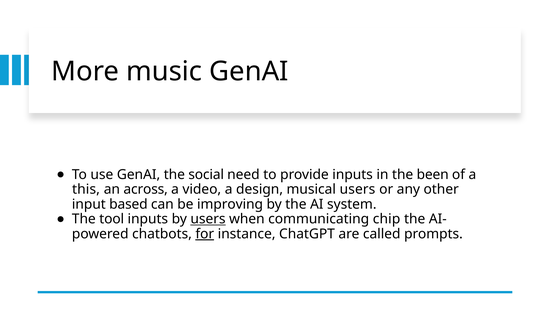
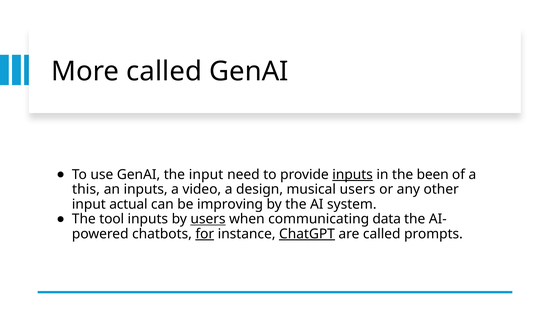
More music: music -> called (164, 71)
the social: social -> input (206, 175)
inputs underline: none -> present (353, 175)
an across: across -> inputs (146, 190)
based: based -> actual (128, 204)
chip: chip -> data (387, 219)
ChatGPT underline: none -> present (307, 234)
